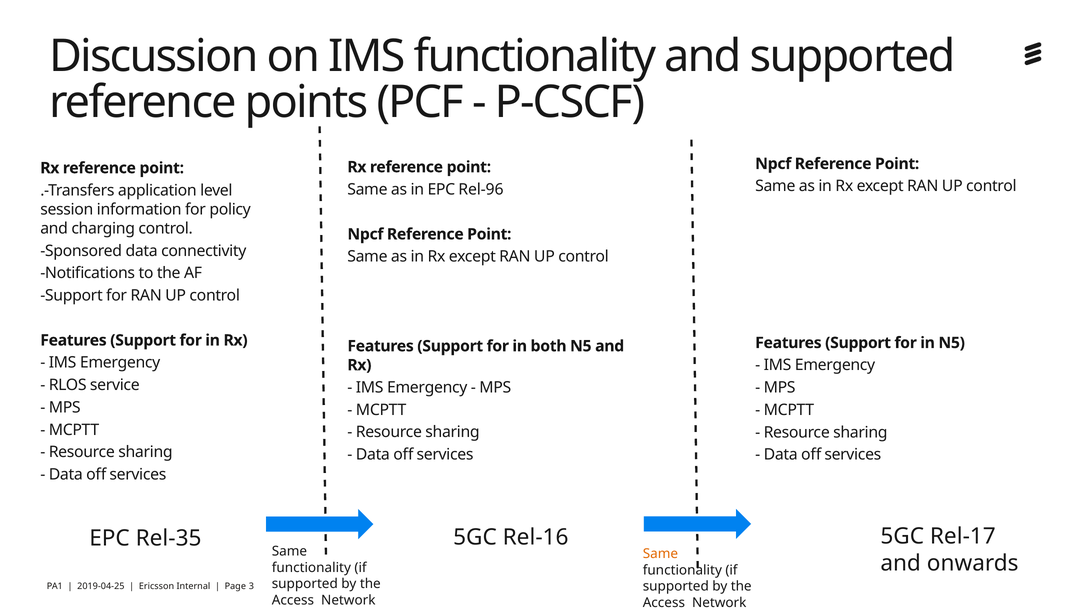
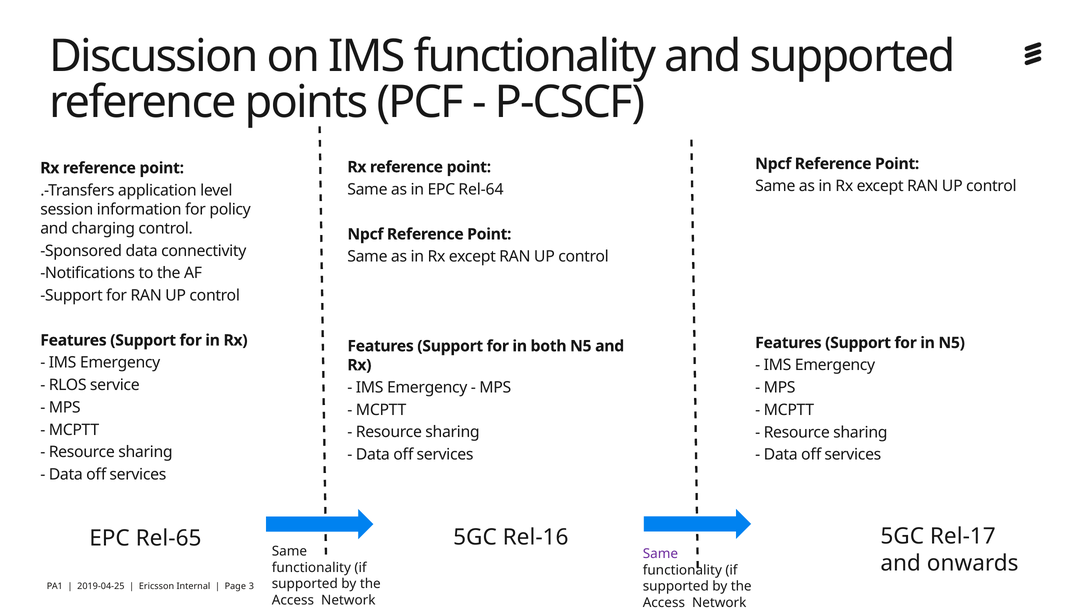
Rel-96: Rel-96 -> Rel-64 (481, 189)
Rel-35: Rel-35 -> Rel-65 (169, 538)
Same colour: orange -> purple (660, 554)
